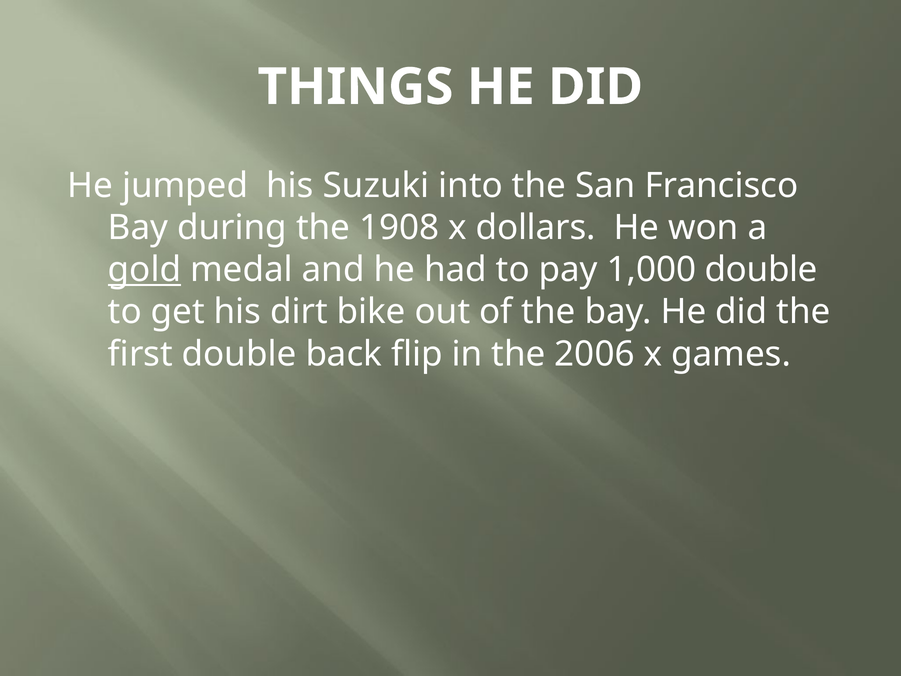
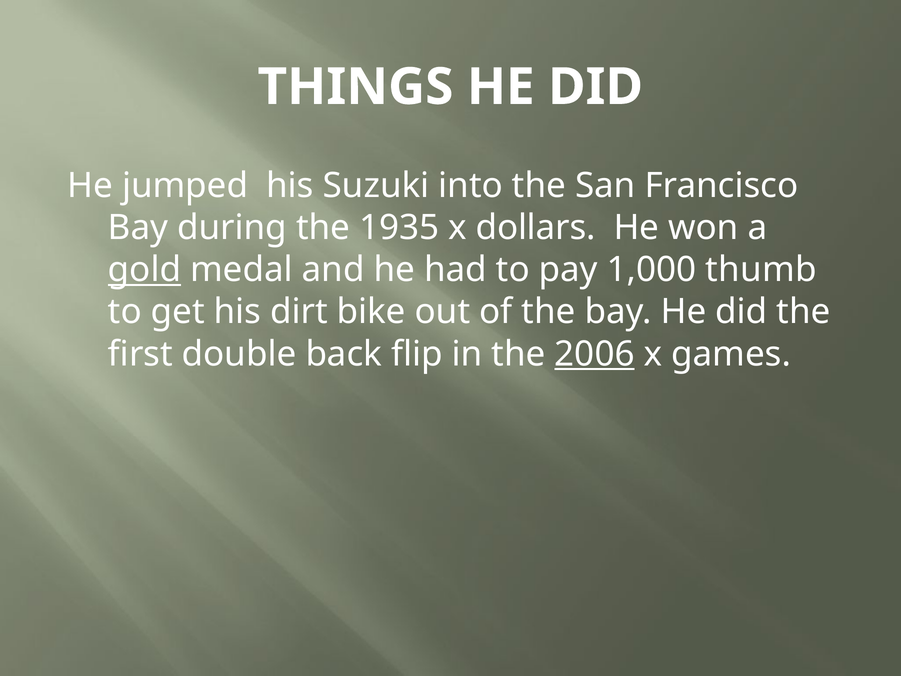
1908: 1908 -> 1935 (399, 228)
1,000 double: double -> thumb (761, 270)
2006 underline: none -> present (595, 354)
